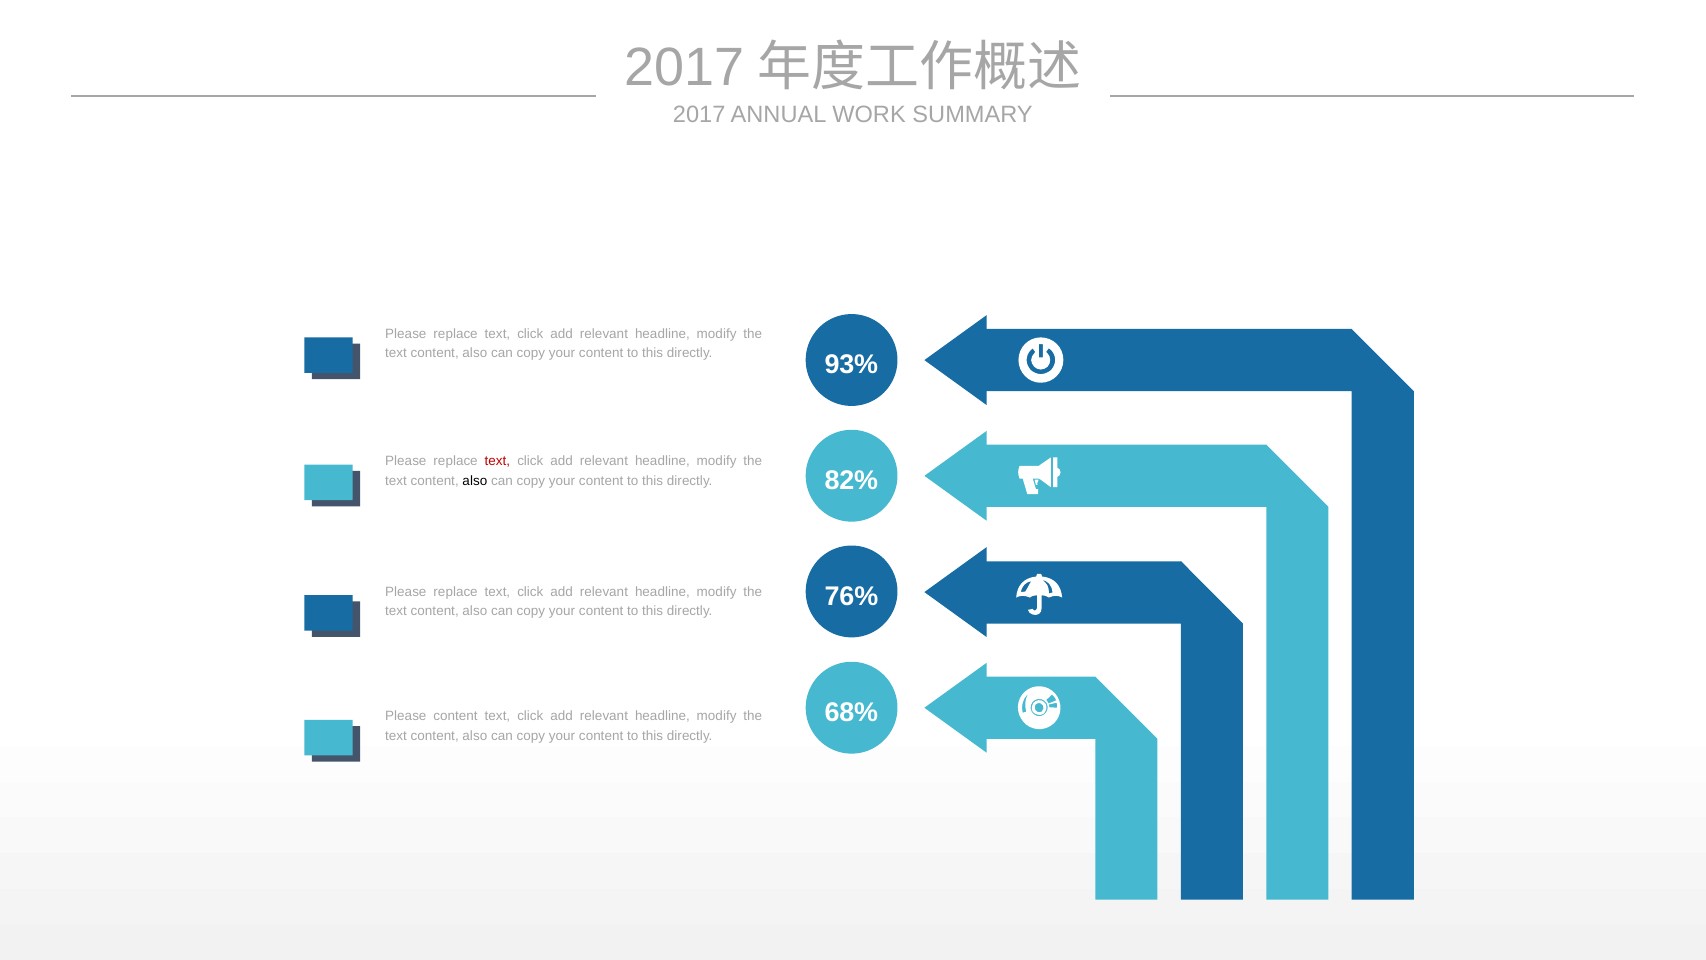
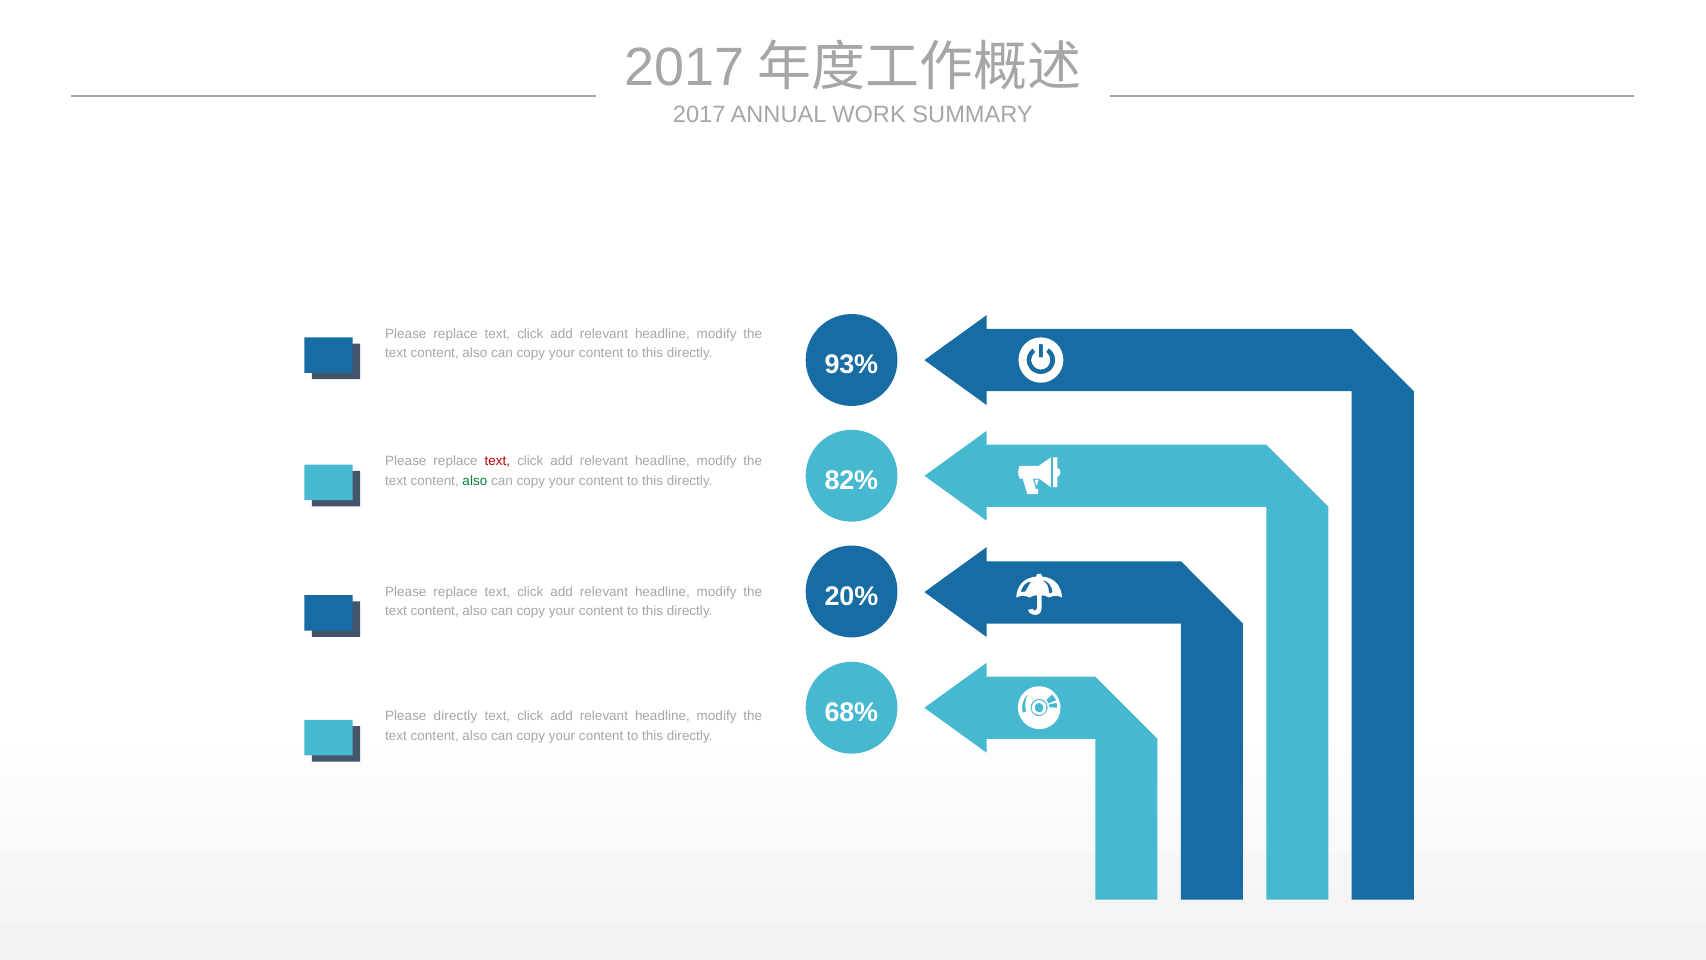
also colour: black -> green (475, 480)
76%: 76% -> 20% (851, 596)
Please content: content -> directly (456, 716)
